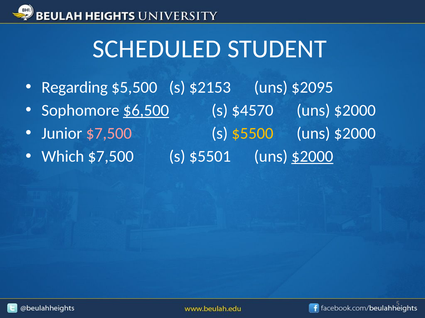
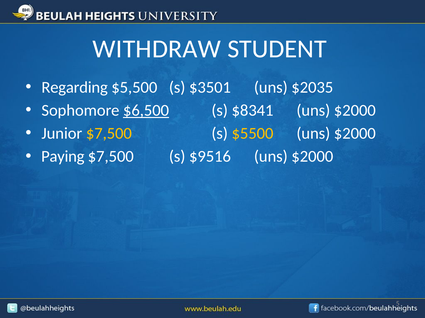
SCHEDULED: SCHEDULED -> WITHDRAW (157, 49)
$2153: $2153 -> $3501 (210, 88)
$2095: $2095 -> $2035 (312, 88)
$4570: $4570 -> $8341 (253, 111)
$7,500 colour: pink -> yellow (109, 134)
Which: Which -> Paying (63, 157)
$5501: $5501 -> $9516 (210, 157)
$2000 underline: present -> none (312, 157)
